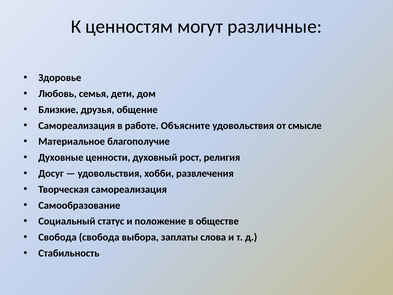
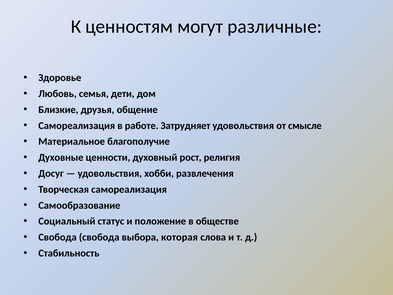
Объясните: Объясните -> Затрудняет (186, 125)
заплаты: заплаты -> которая (179, 237)
